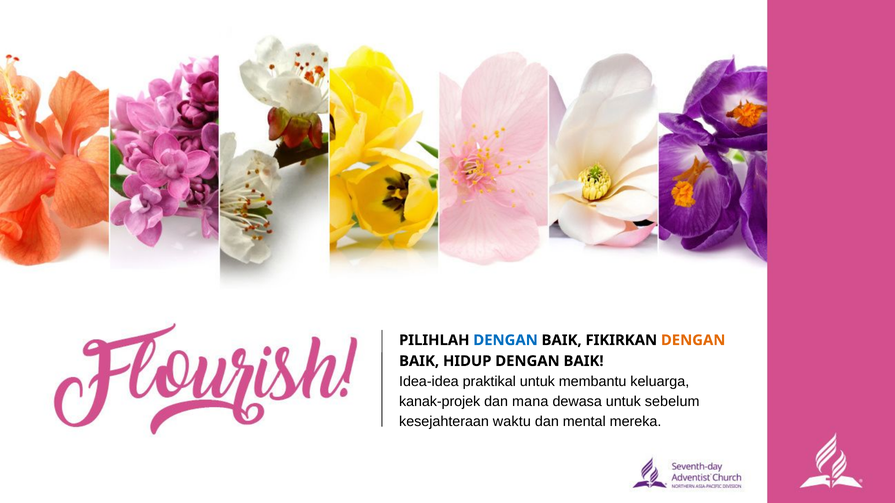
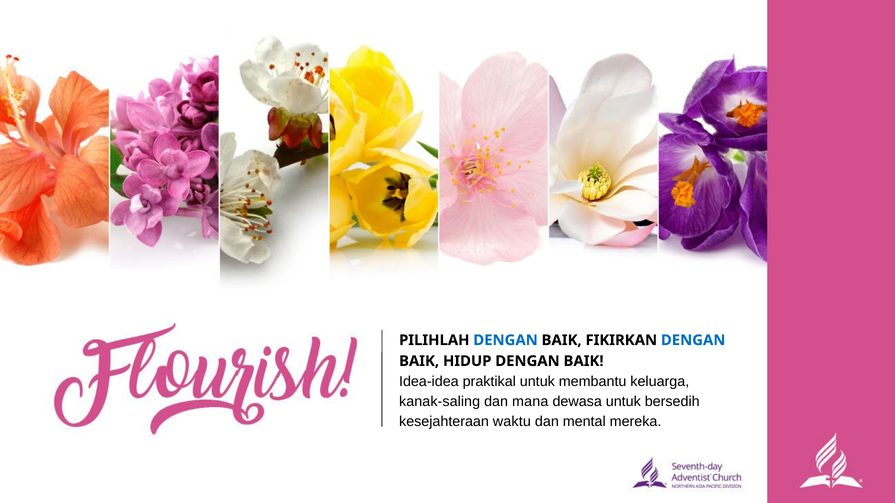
DENGAN colour: orange -> blue (693, 340)
kanak-projek: kanak-projek -> kanak-saling (440, 402)
sebelum: sebelum -> bersedih (672, 402)
